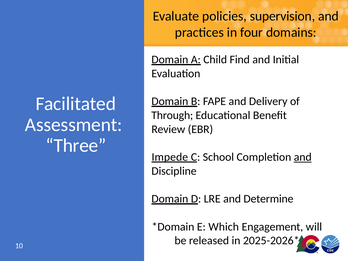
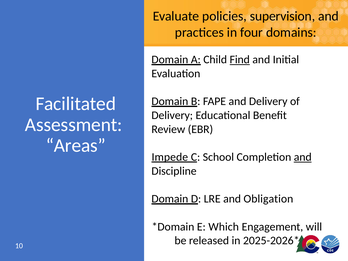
Find underline: none -> present (240, 60)
Through: Through -> Delivery (172, 115)
Three: Three -> Areas (76, 146)
Determine: Determine -> Obligation (268, 199)
